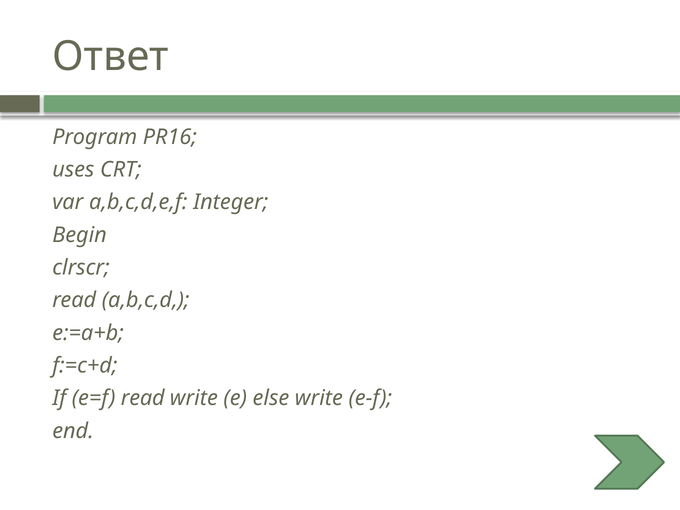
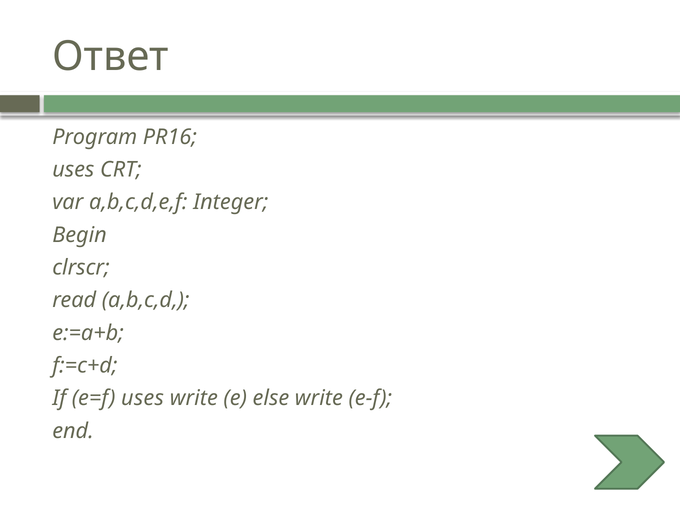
e=f read: read -> uses (143, 398)
